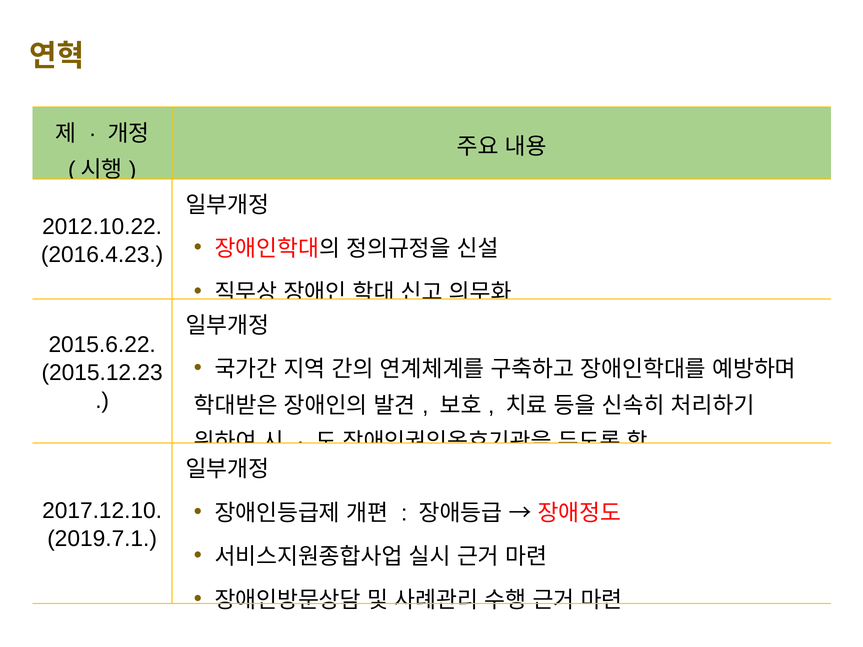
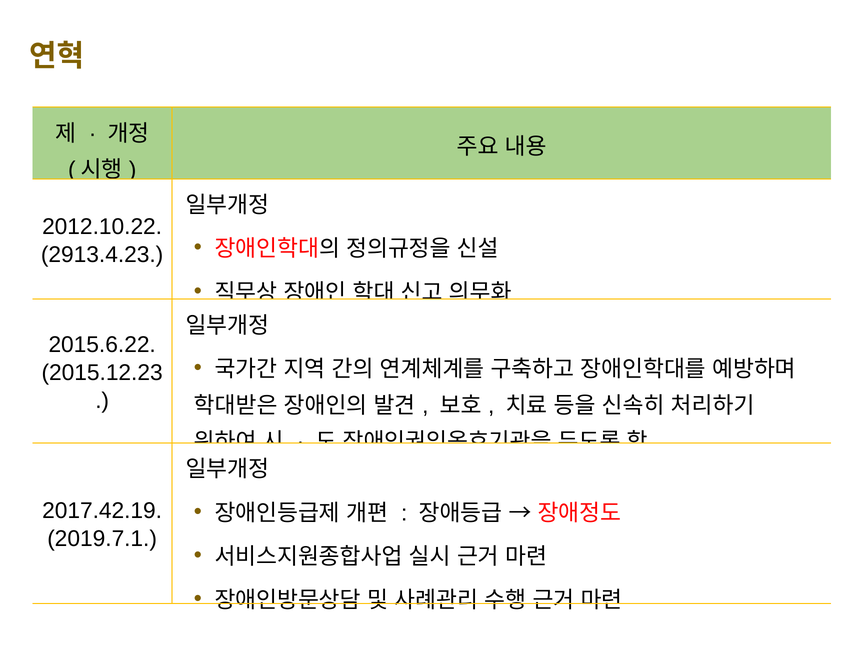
2016.4.23: 2016.4.23 -> 2913.4.23 (102, 255)
2017.12.10: 2017.12.10 -> 2017.42.19 (102, 511)
